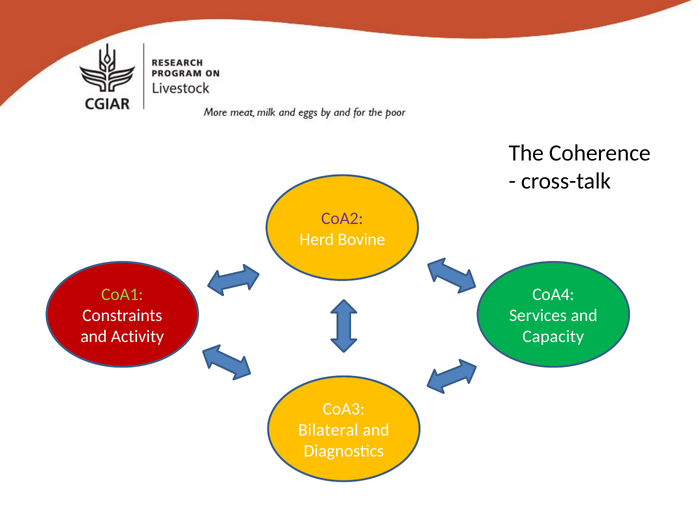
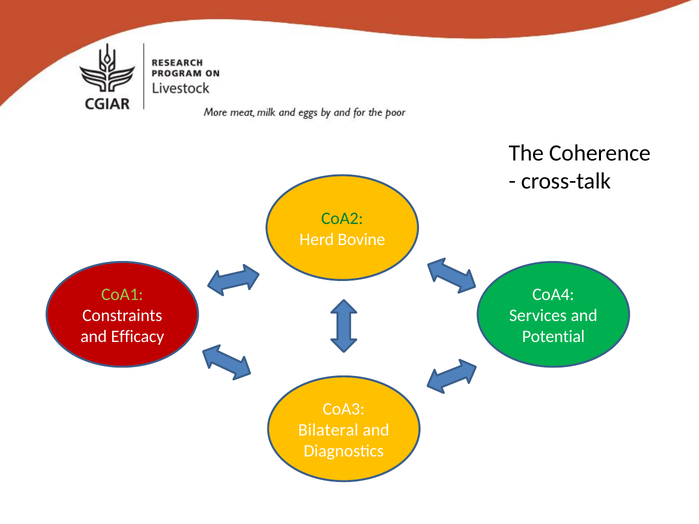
CoA2 colour: purple -> green (342, 218)
Activity: Activity -> Efficacy (138, 337)
Capacity: Capacity -> Potential (553, 337)
